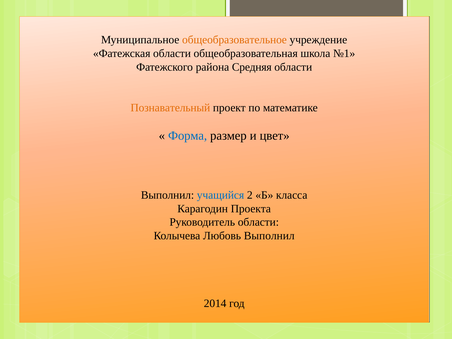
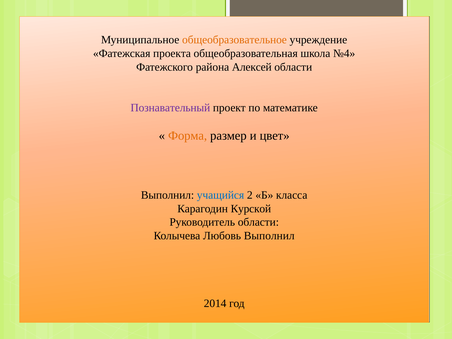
Фатежская области: области -> проекта (172, 53)
№1: №1 -> №4 (344, 53)
Средняя: Средняя -> Алексей (252, 67)
Познавательный colour: orange -> purple (170, 108)
Форма colour: blue -> orange (188, 136)
Проекта: Проекта -> Курской (251, 209)
